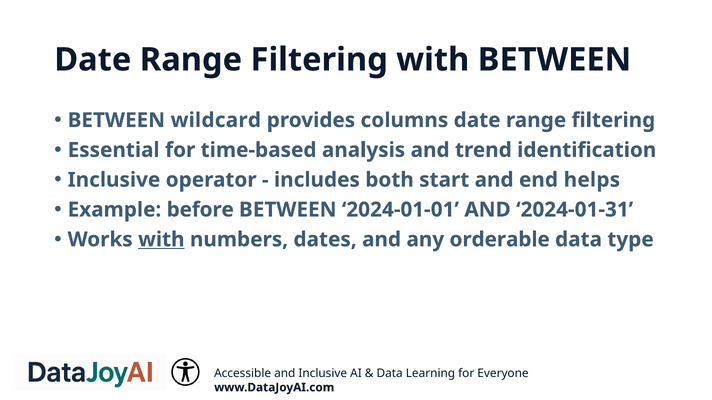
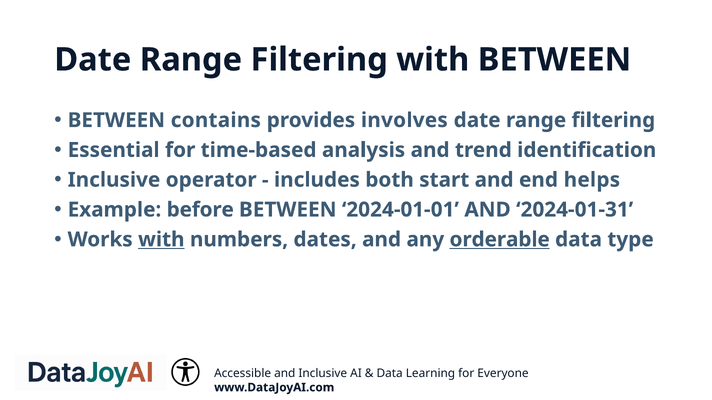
wildcard: wildcard -> contains (216, 120)
columns: columns -> involves (404, 120)
orderable underline: none -> present (500, 240)
